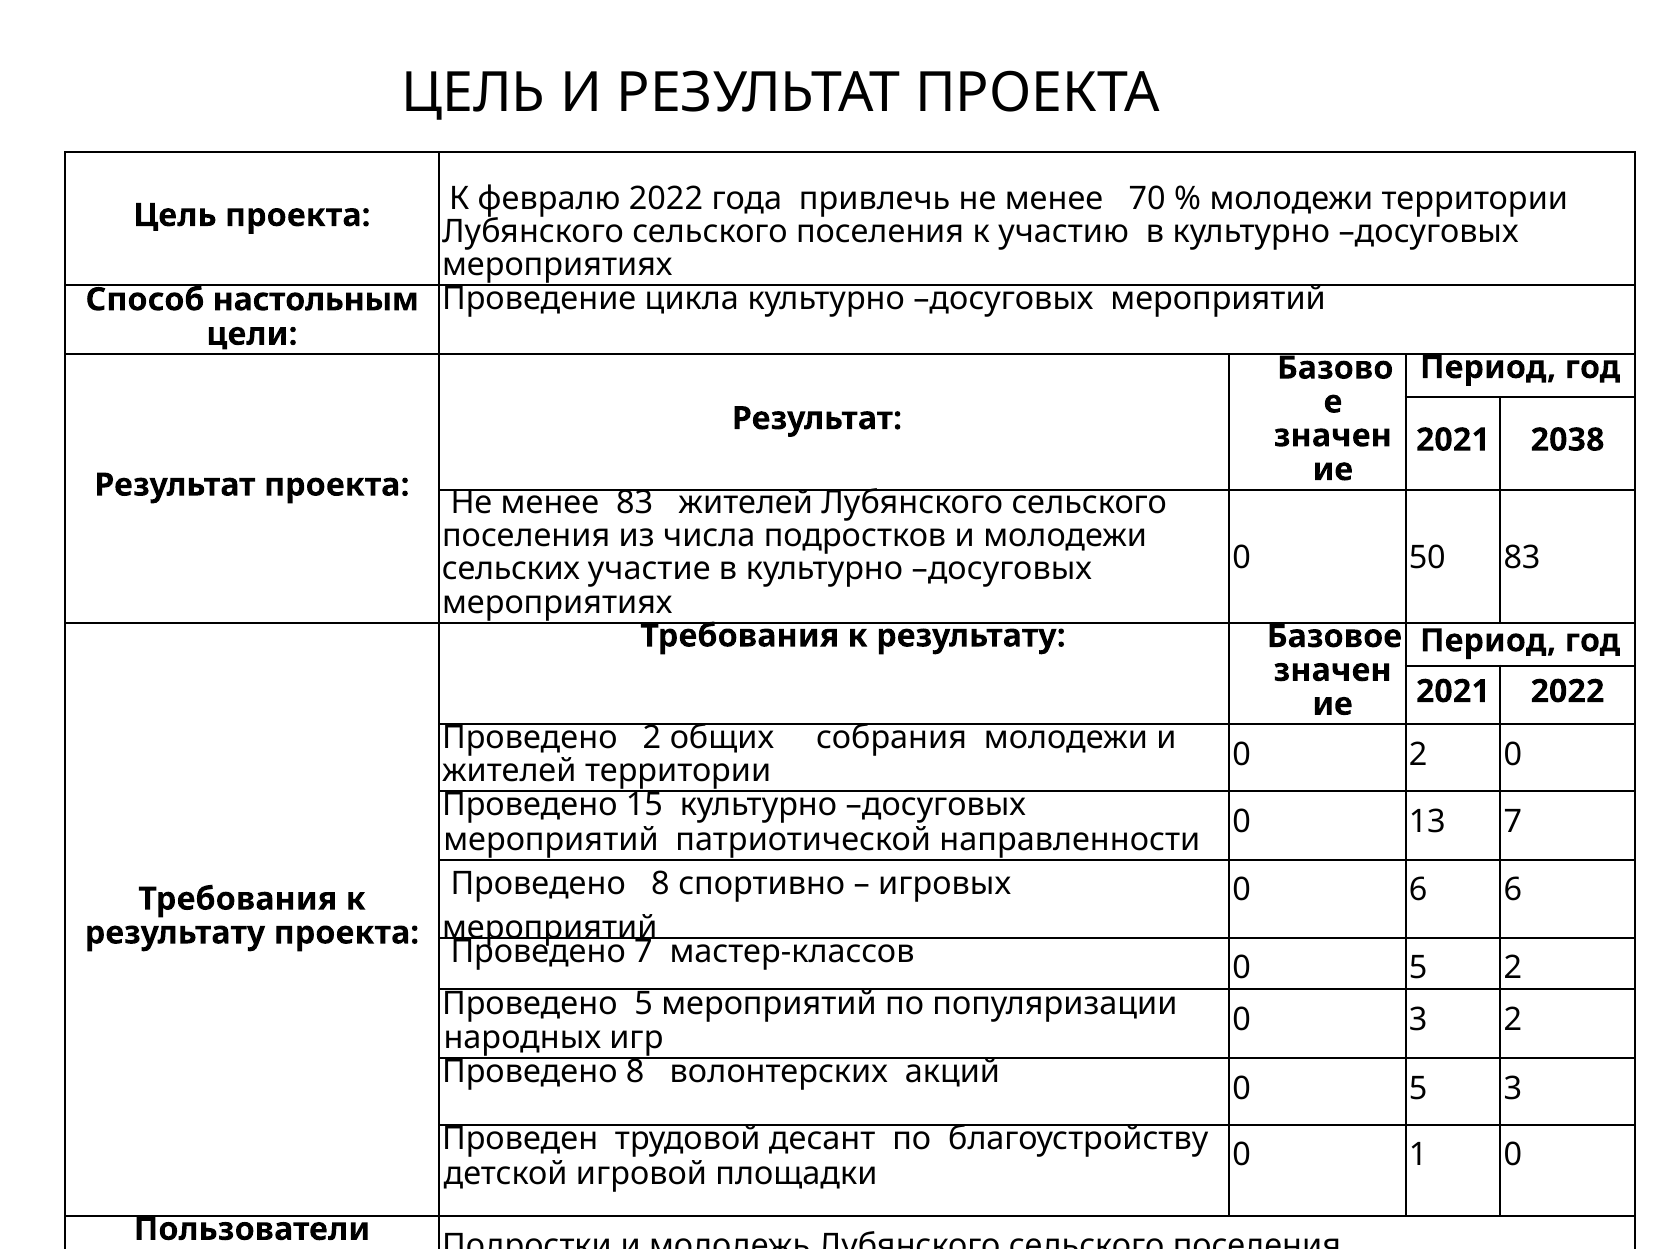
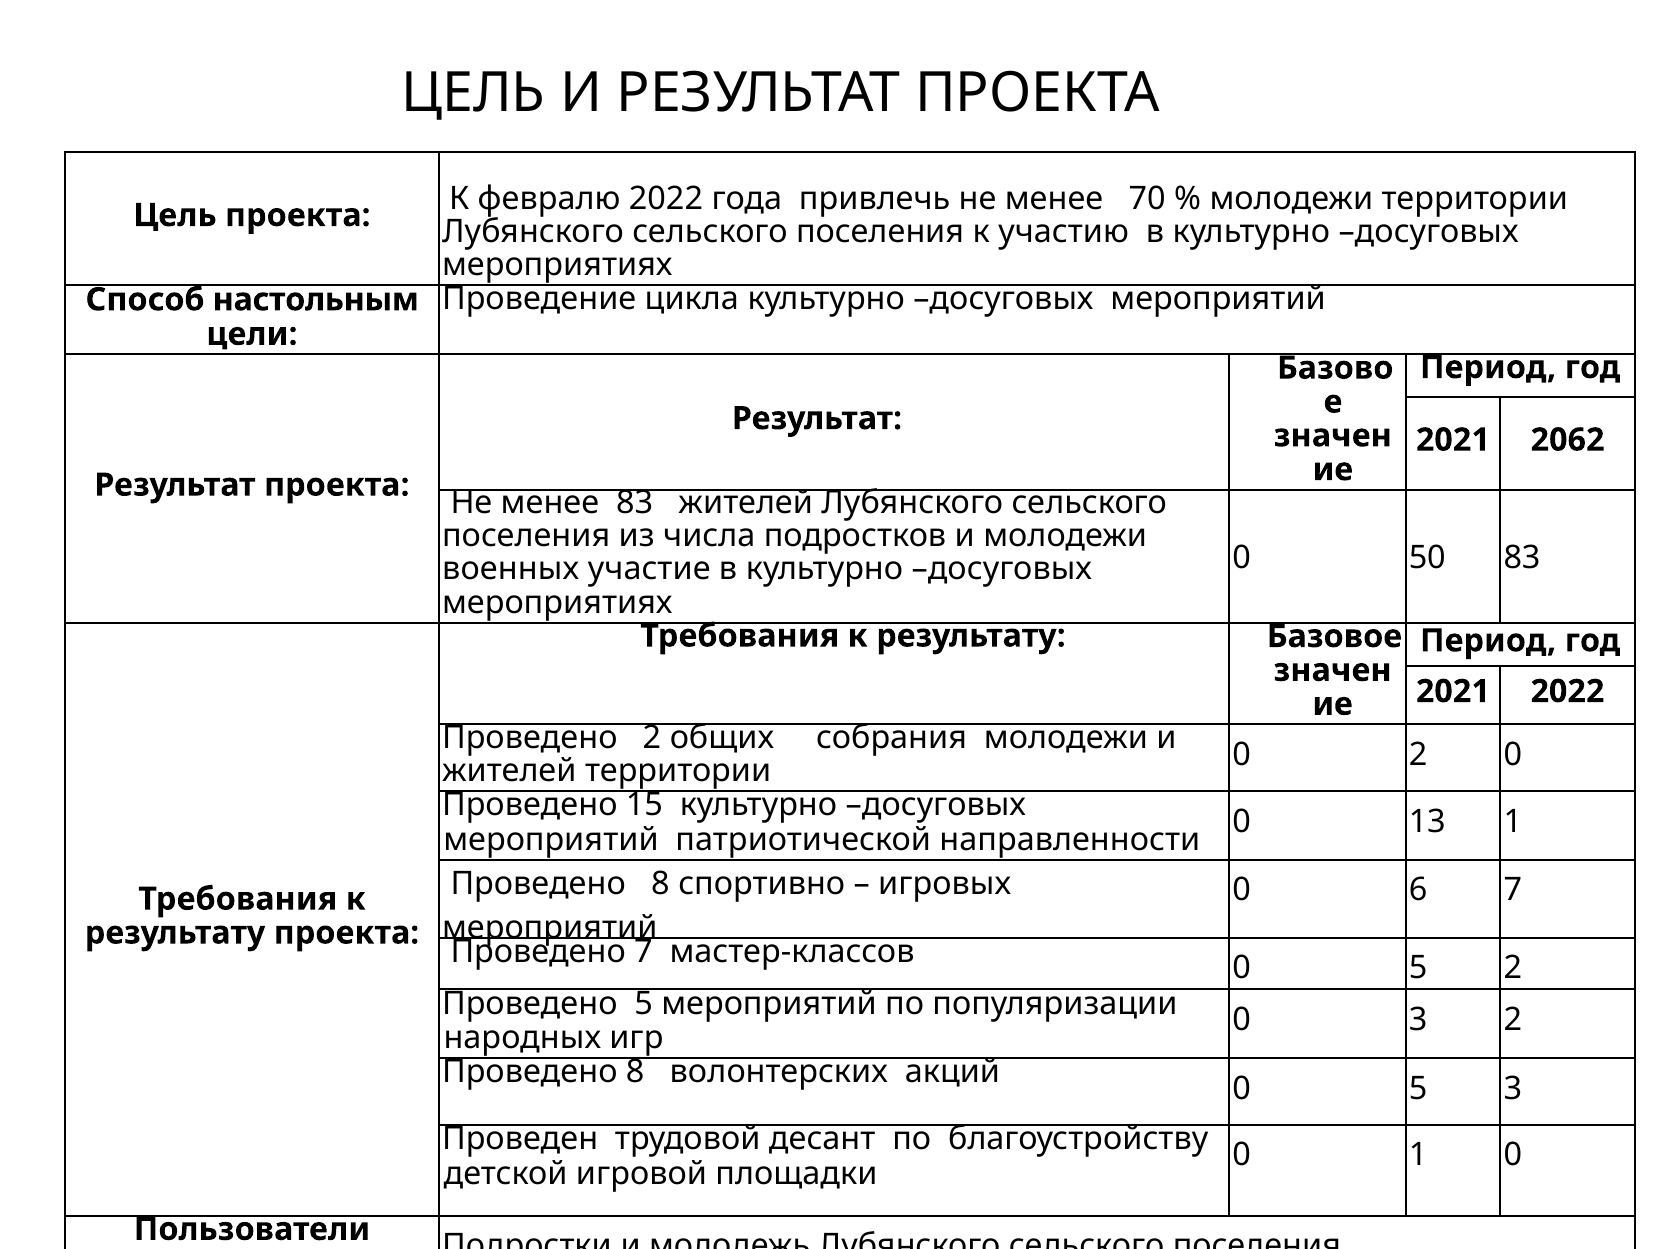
2038: 2038 -> 2062 (1568, 440)
сельских: сельских -> военных (511, 569)
13 7: 7 -> 1 (1513, 821)
6 6: 6 -> 7 (1513, 890)
